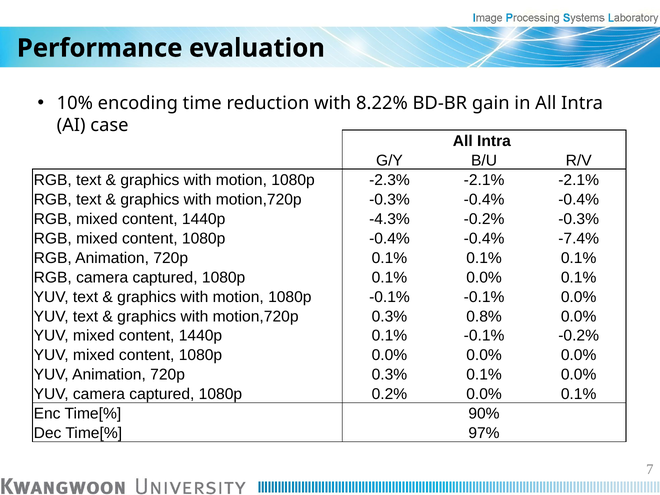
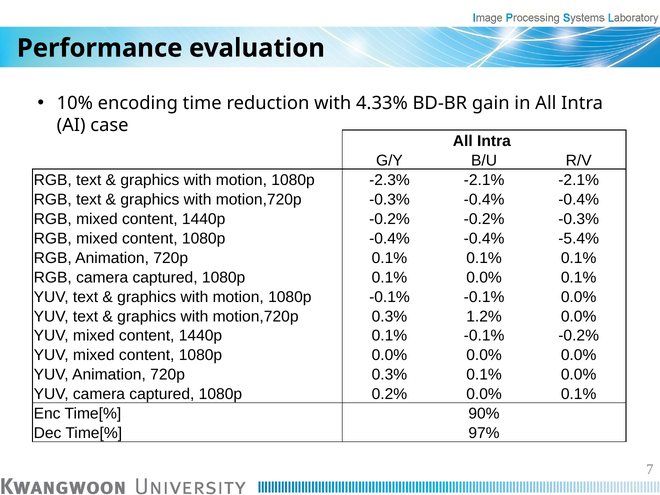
8.22%: 8.22% -> 4.33% (382, 103)
1440p -4.3%: -4.3% -> -0.2% (389, 219)
-7.4%: -7.4% -> -5.4% (579, 238)
0.8%: 0.8% -> 1.2% (484, 316)
